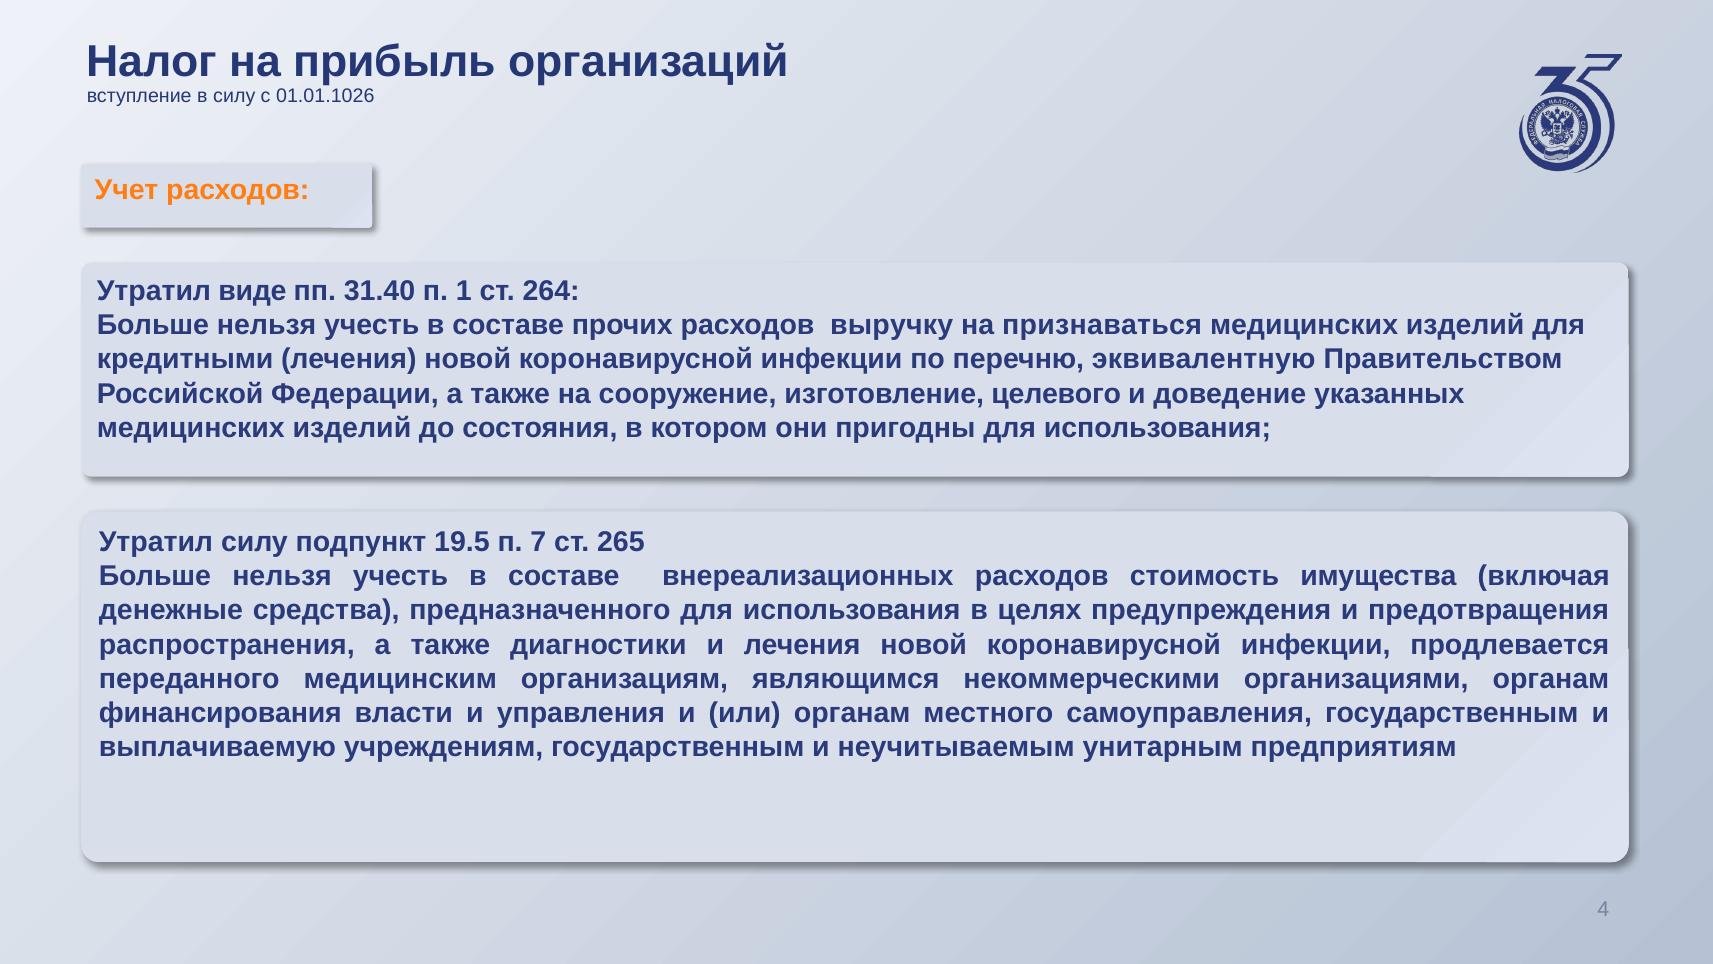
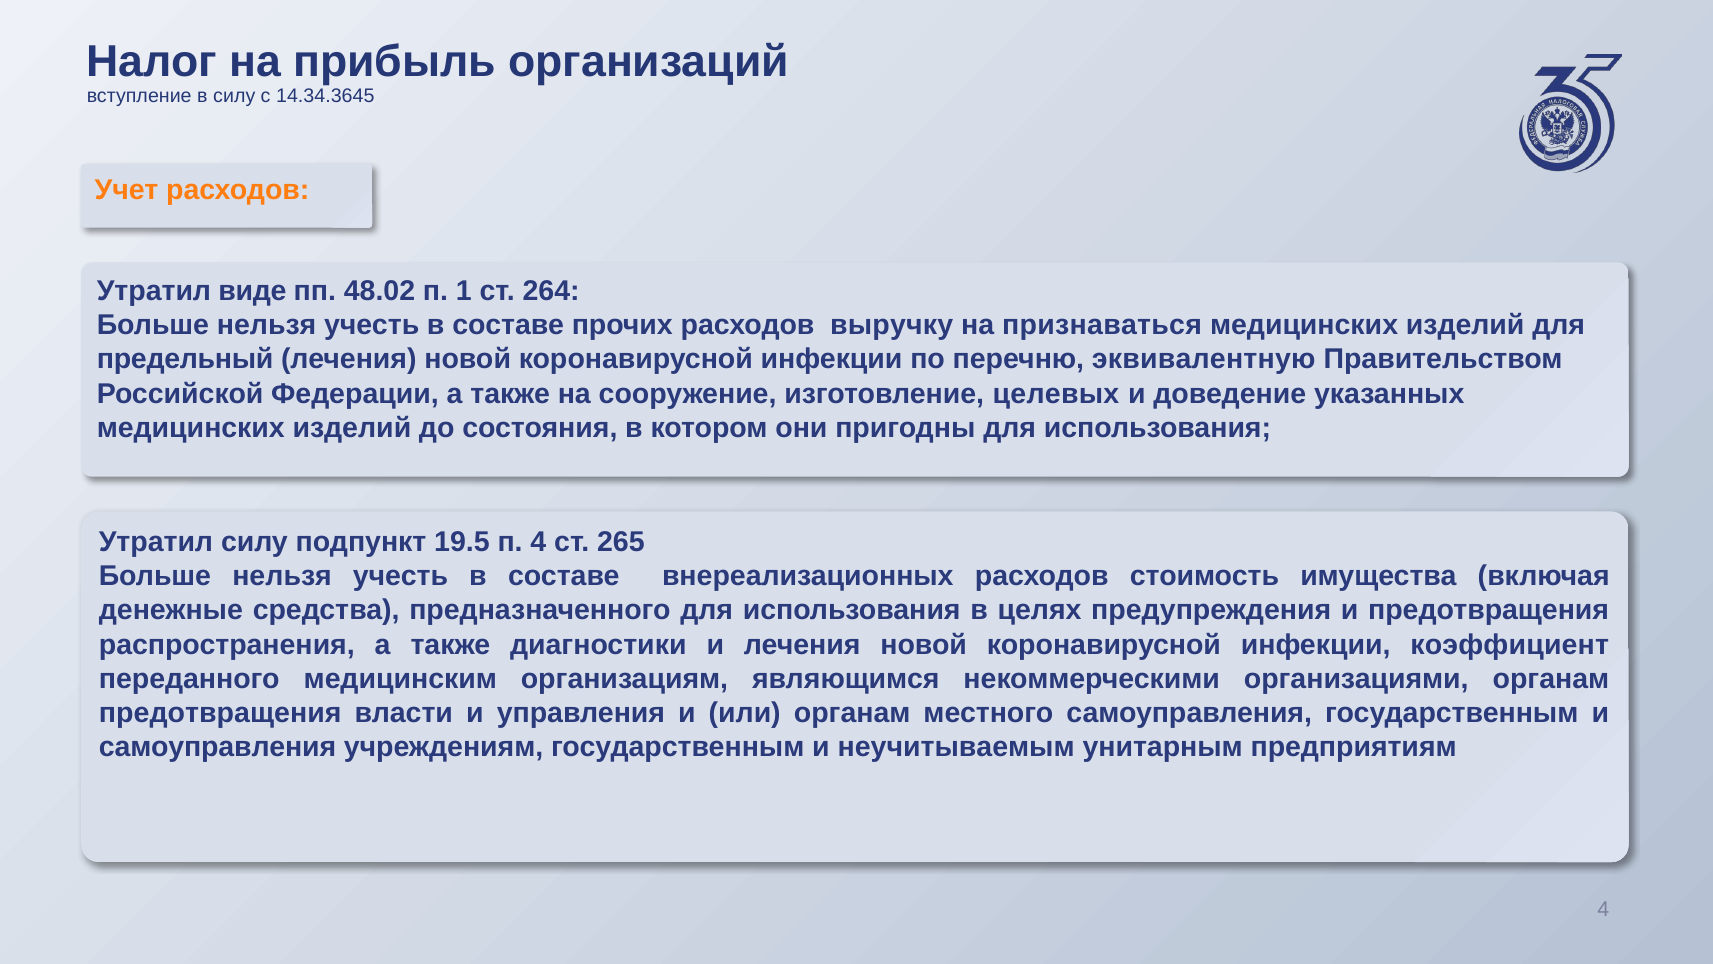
01.01.1026: 01.01.1026 -> 14.34.3645 (325, 96)
31.40: 31.40 -> 48.02 (380, 291)
кредитными: кредитными -> предельный (185, 359)
целевого: целевого -> целевых (1056, 394)
п 7: 7 -> 4 (538, 542)
продлевается: продлевается -> коэффициент (1510, 644)
финансирования: финансирования -> предотвращения (220, 713)
выплачиваемую: выплачиваемую -> самоуправления (218, 747)
